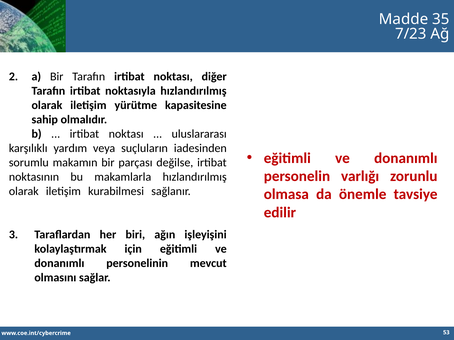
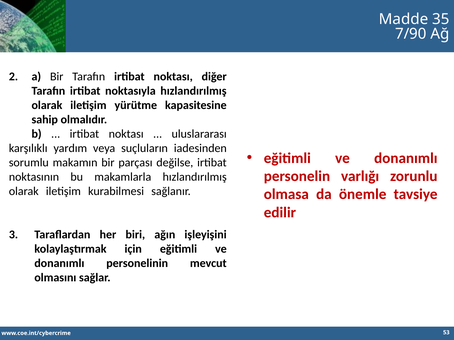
7/23: 7/23 -> 7/90 (411, 34)
